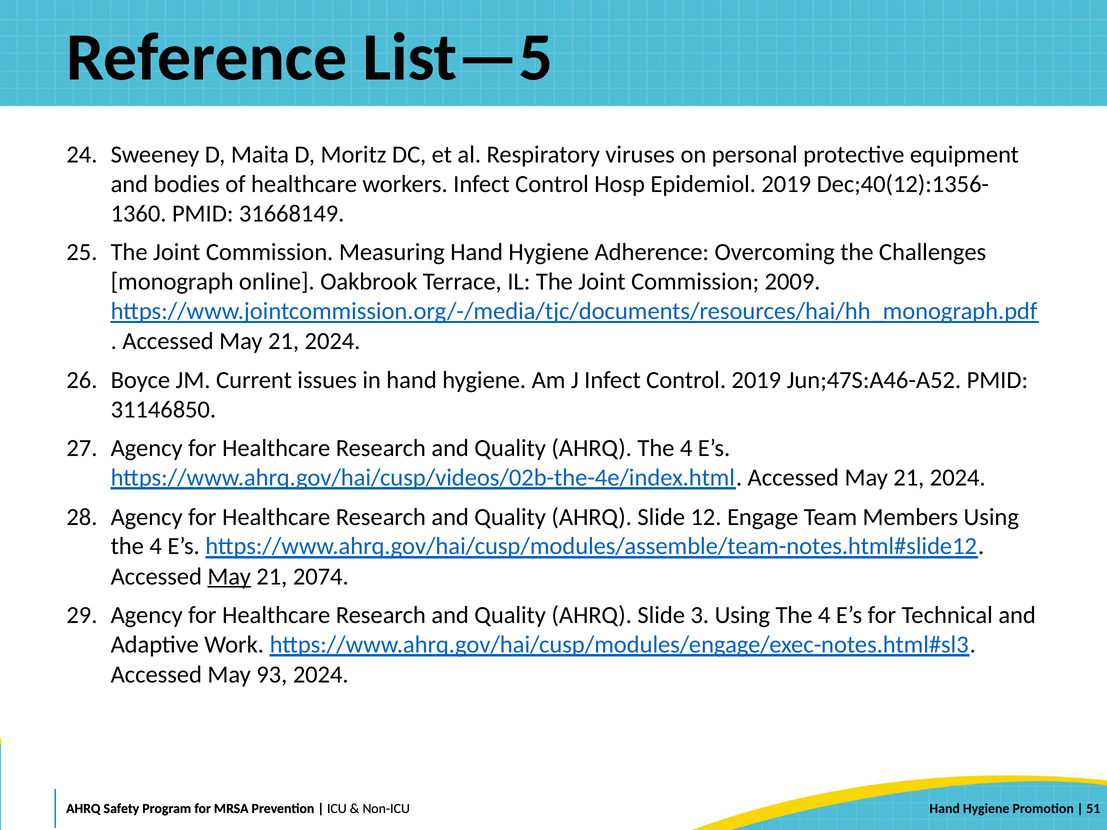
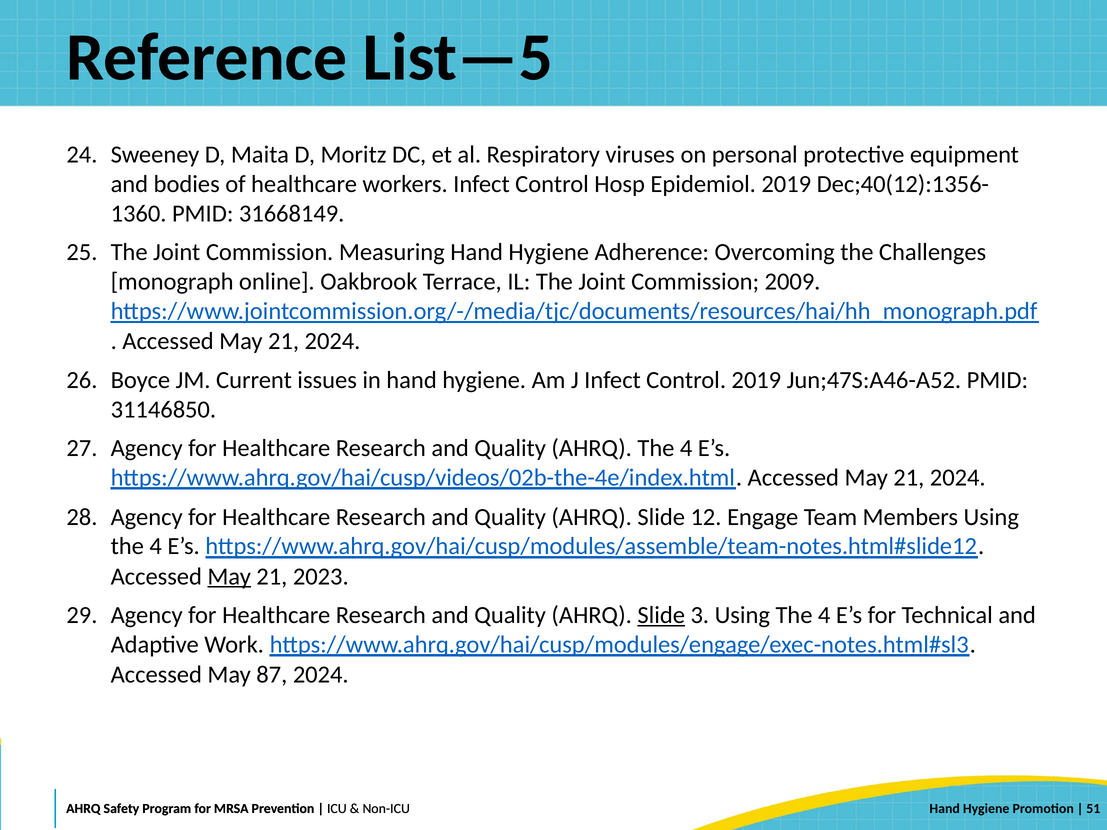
2074: 2074 -> 2023 (321, 577)
Slide underline: none -> present (661, 615)
93: 93 -> 87 (272, 675)
